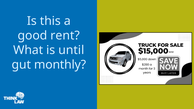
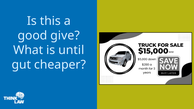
rent: rent -> give (65, 36)
monthly: monthly -> cheaper (60, 65)
